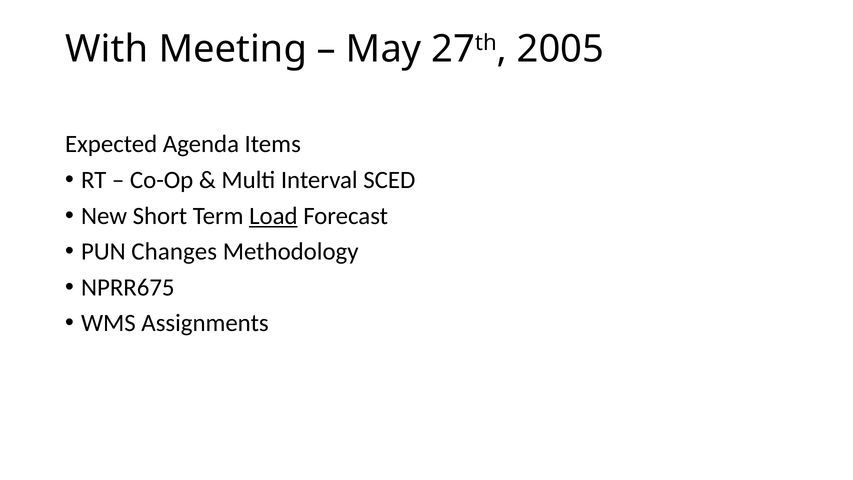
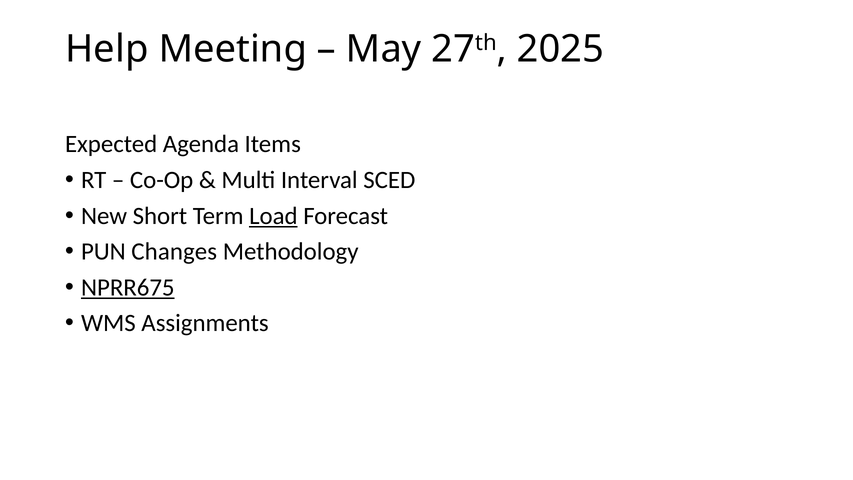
With: With -> Help (107, 49)
2005: 2005 -> 2025 (560, 49)
NPRR675 underline: none -> present (128, 287)
